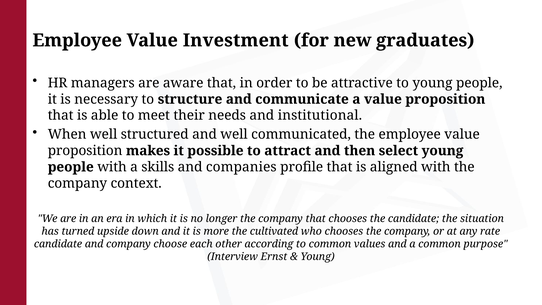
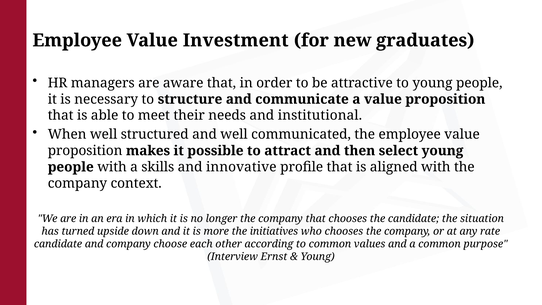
companies: companies -> innovative (241, 167)
cultivated: cultivated -> initiatives (274, 231)
